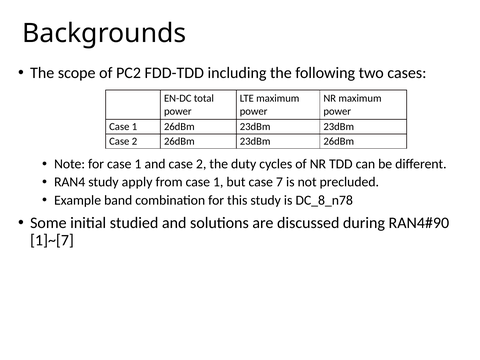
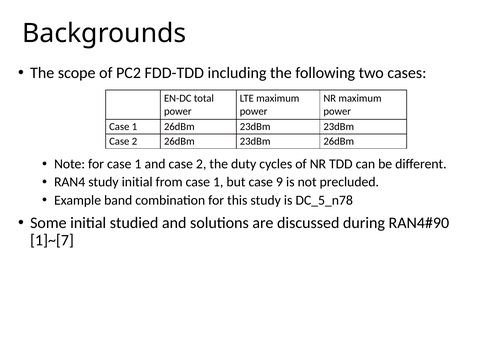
study apply: apply -> initial (137, 182)
7: 7 -> 9 (279, 182)
DC_8_n78: DC_8_n78 -> DC_5_n78 (324, 200)
